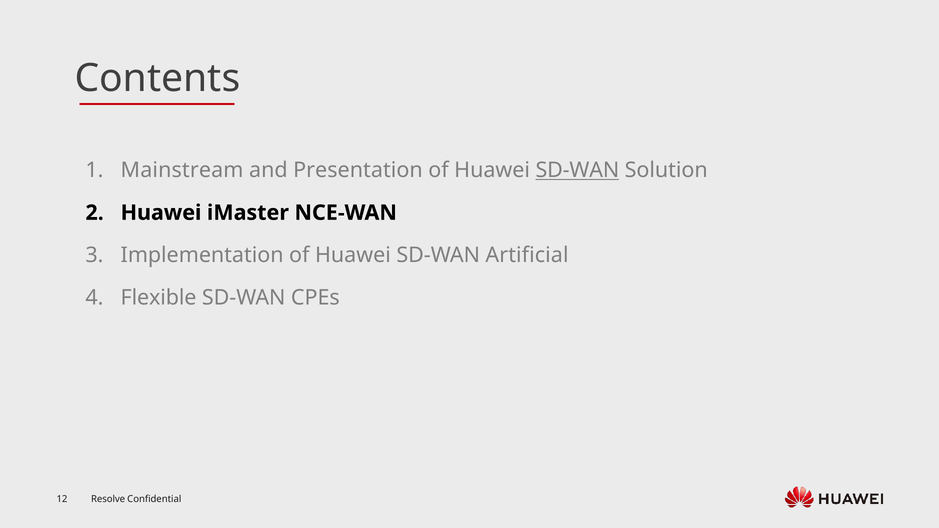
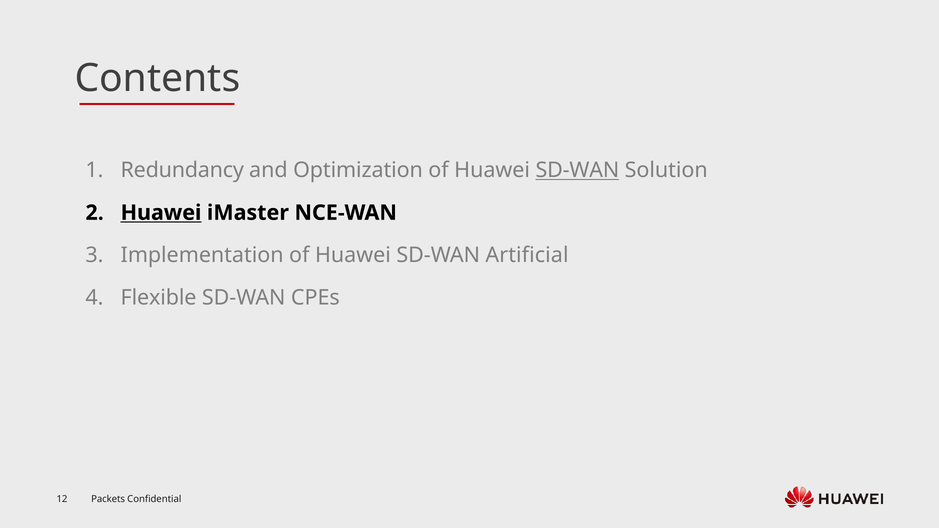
Mainstream: Mainstream -> Redundancy (182, 170)
Presentation: Presentation -> Optimization (358, 170)
Huawei underline: none -> present (161, 213)
Resolve: Resolve -> Packets (108, 499)
